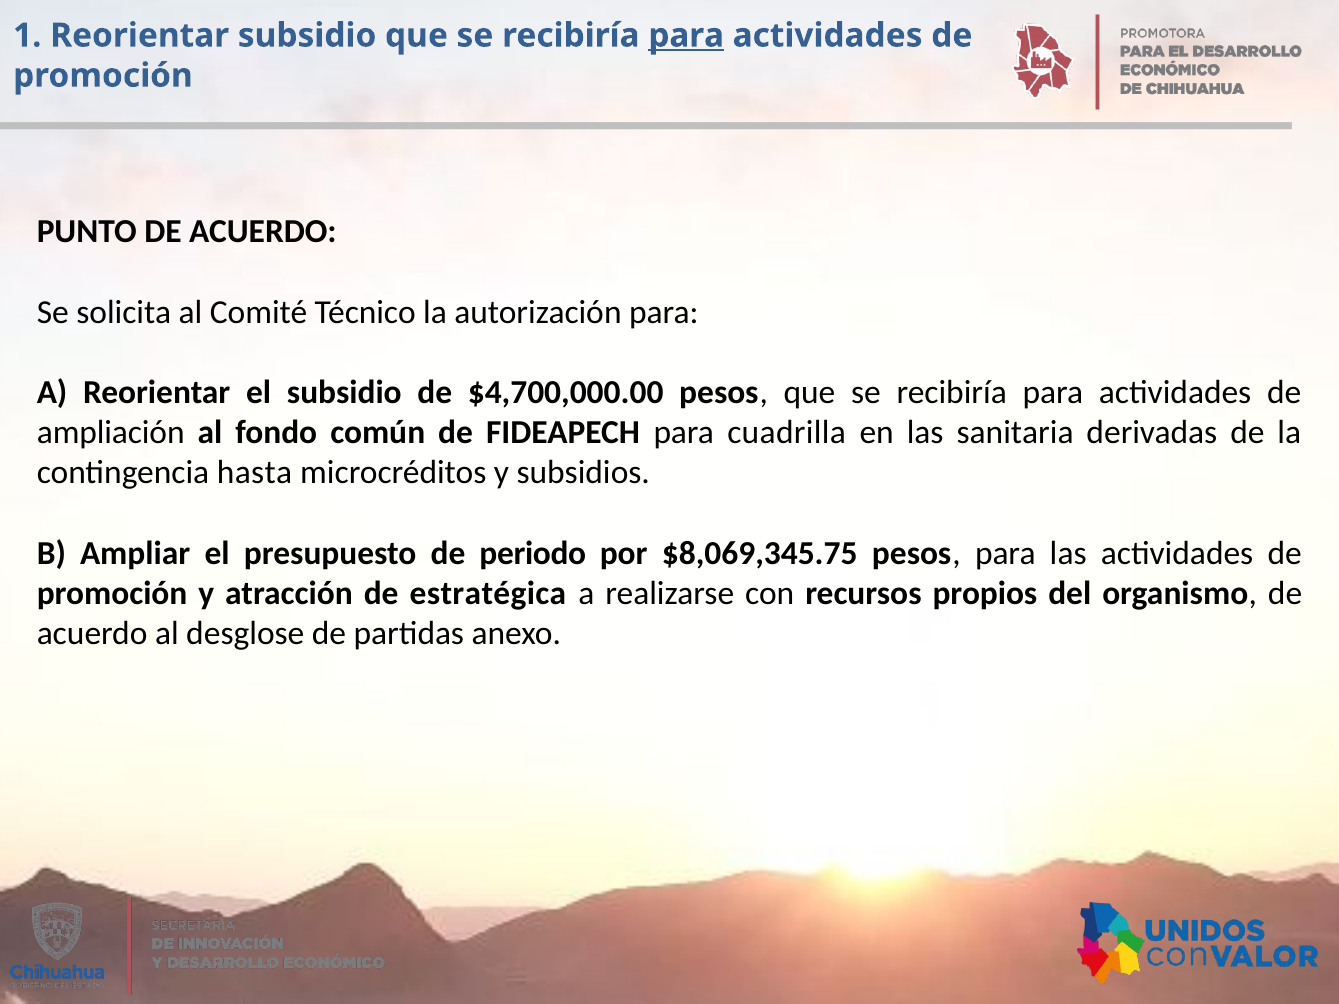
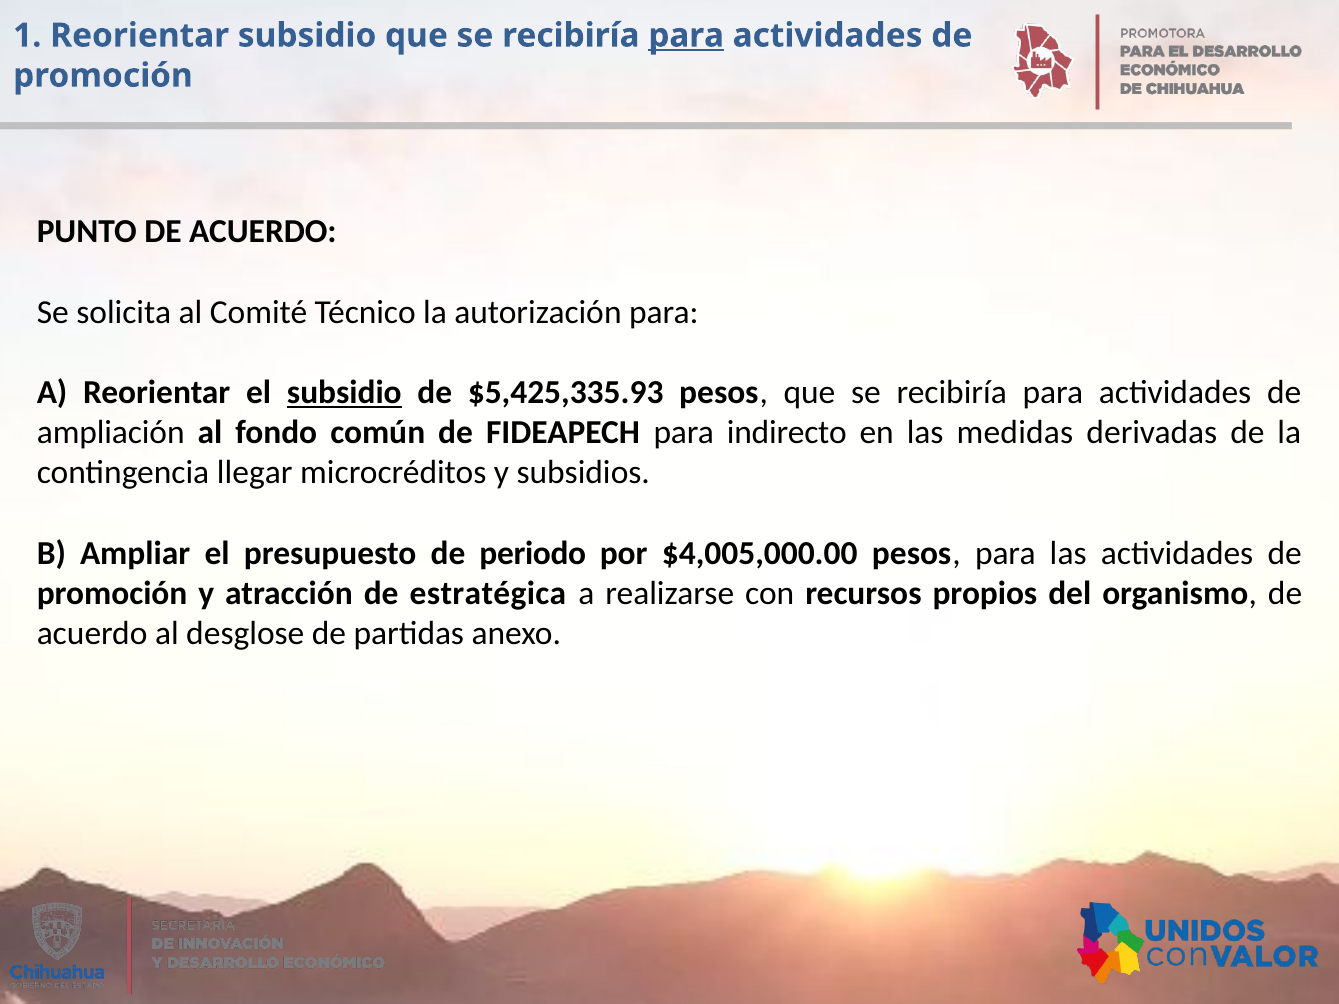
subsidio underline: none -> present (344, 392)
$4,700,000.00: $4,700,000.00 -> $5,425,335.93 (566, 392)
cuadrilla: cuadrilla -> indirecto (787, 433)
sanitaria: sanitaria -> medidas (1015, 433)
hasta: hasta -> llegar (255, 473)
$8,069,345.75: $8,069,345.75 -> $4,005,000.00 (760, 553)
